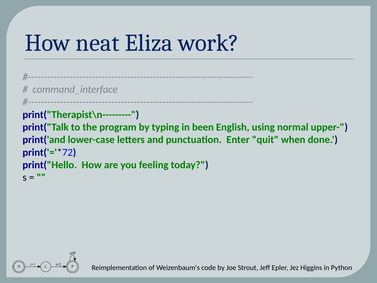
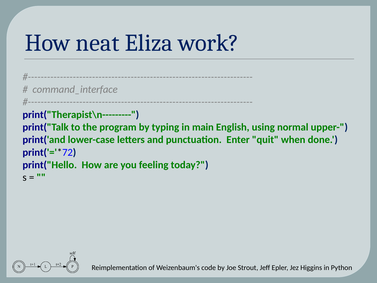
been: been -> main (203, 127)
